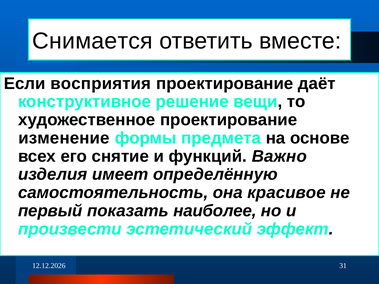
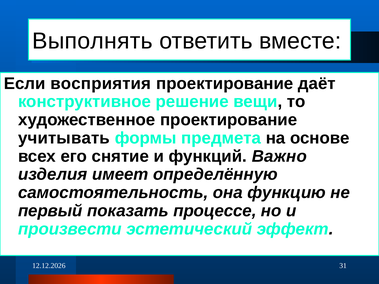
Снимается: Снимается -> Выполнять (92, 41)
изменение: изменение -> учитывать (64, 138)
красивое: красивое -> функцию (287, 193)
наиболее: наиболее -> процессе (215, 211)
